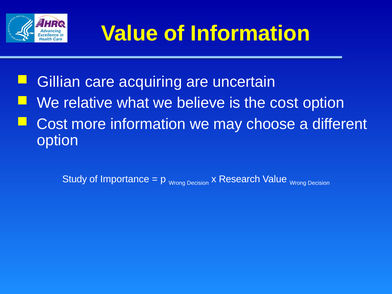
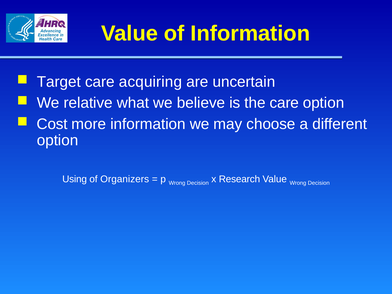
Gillian: Gillian -> Target (59, 82)
the cost: cost -> care (284, 103)
Study: Study -> Using (75, 179)
Importance: Importance -> Organizers (125, 179)
